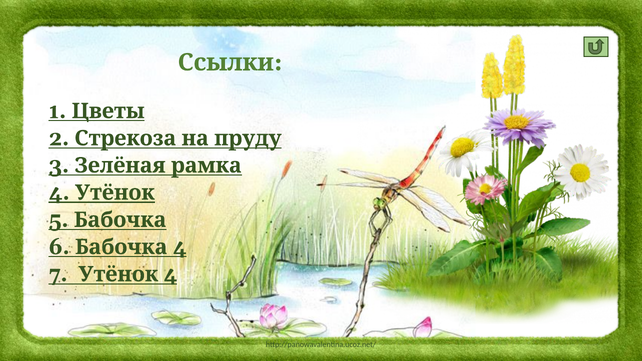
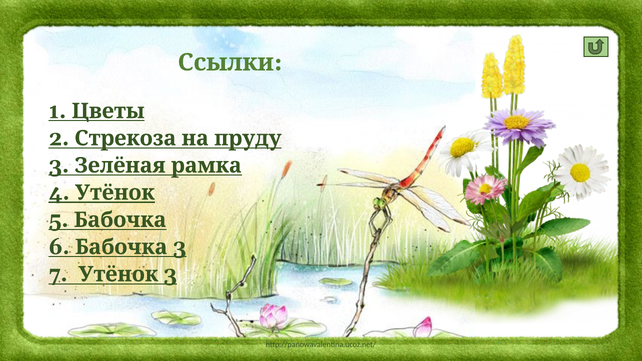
6 4: 4 -> 3 (180, 247)
7 4: 4 -> 3 (170, 274)
